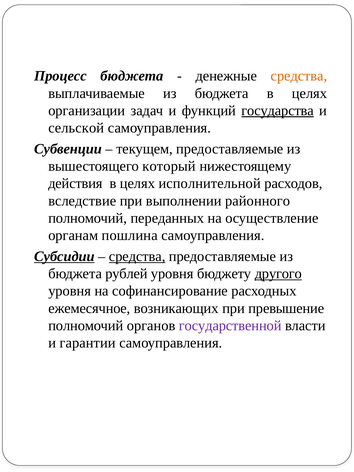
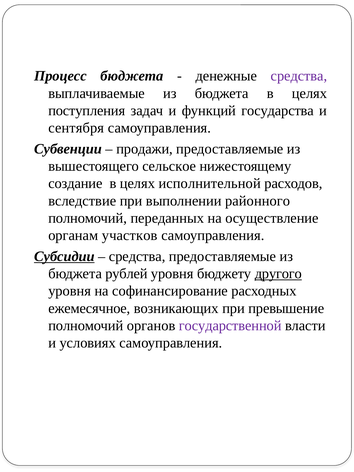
средства colour: orange -> purple (299, 76)
организации: организации -> поступления (87, 111)
государства underline: present -> none (278, 111)
сельской: сельской -> сентября (76, 128)
текущем: текущем -> продажи (145, 149)
который: который -> сельское (169, 166)
действия: действия -> создание (75, 183)
пошлина: пошлина -> участков (130, 235)
средства underline: present -> none (137, 256)
гарантии: гарантии -> условиях (88, 343)
